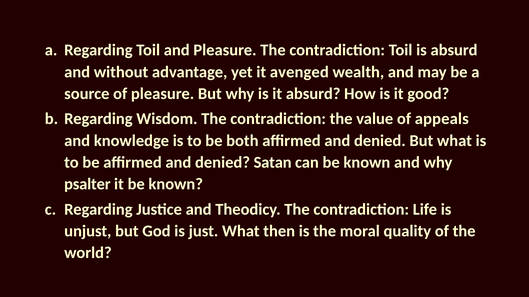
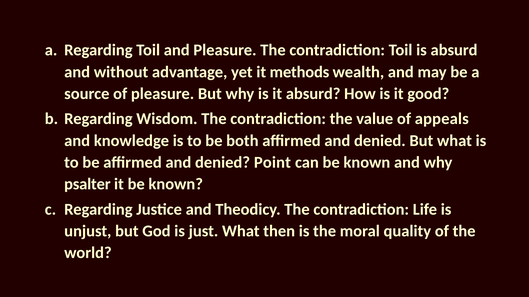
avenged: avenged -> methods (299, 72)
Satan: Satan -> Point (272, 163)
